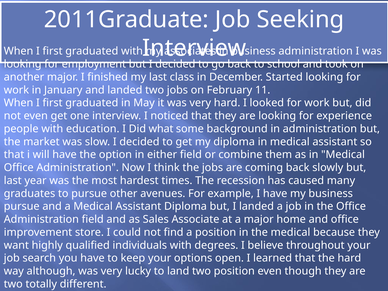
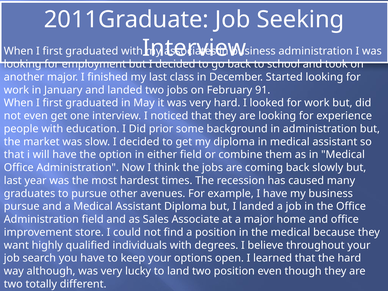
11: 11 -> 91 (263, 90)
what: what -> prior (161, 129)
